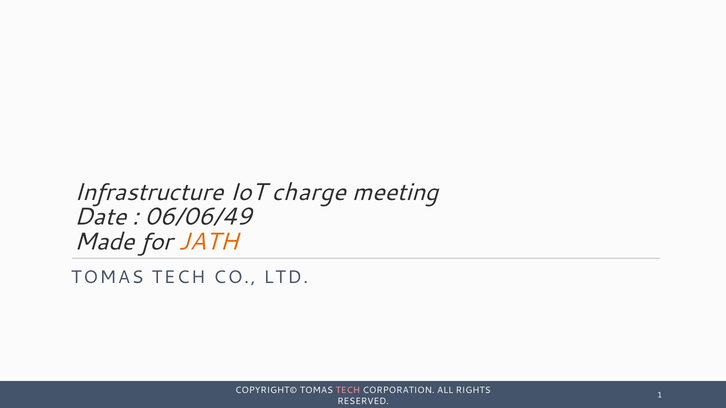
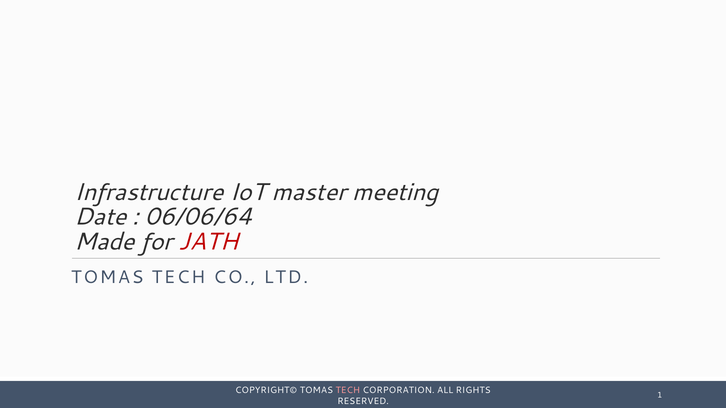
charge: charge -> master (309, 192)
06/06/49: 06/06/49 -> 06/06/64 (198, 217)
JATH colour: orange -> red (209, 242)
